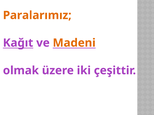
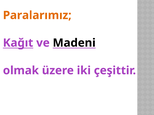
Madeni colour: orange -> black (74, 43)
